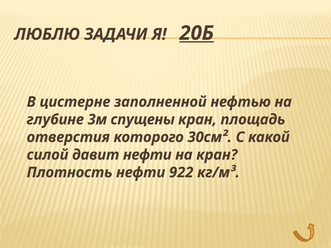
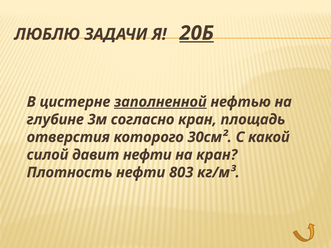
заполненной underline: none -> present (160, 102)
спущены: спущены -> согласно (143, 120)
922: 922 -> 803 (181, 173)
